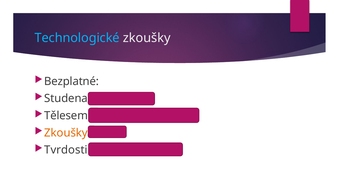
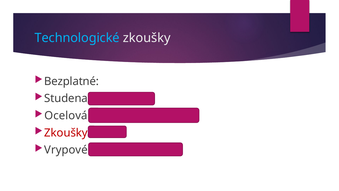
Tělesem: Tělesem -> Ocelová (66, 115)
Zkoušky colour: orange -> red (66, 133)
Tvrdosti: Tvrdosti -> Vrypové (66, 150)
